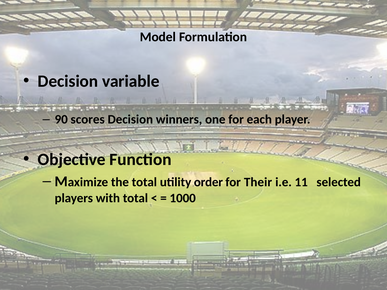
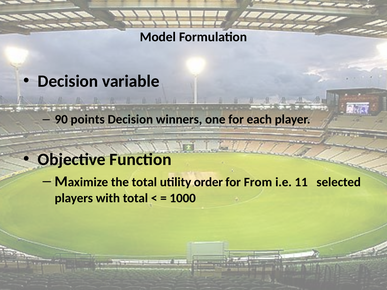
scores: scores -> points (88, 120)
Their: Their -> From (258, 182)
